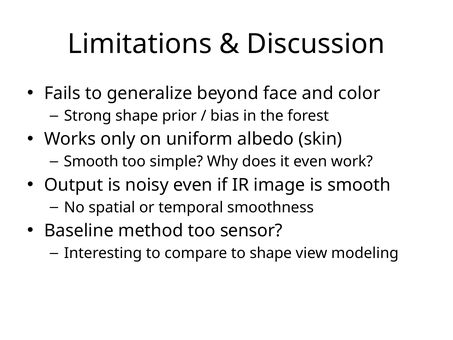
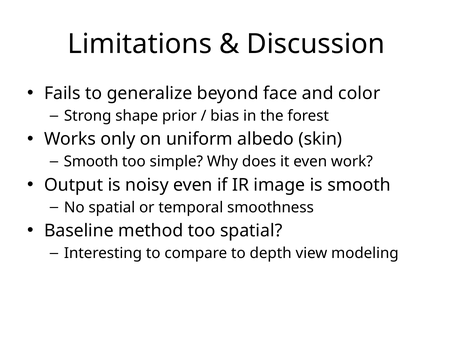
too sensor: sensor -> spatial (251, 231)
to shape: shape -> depth (271, 253)
